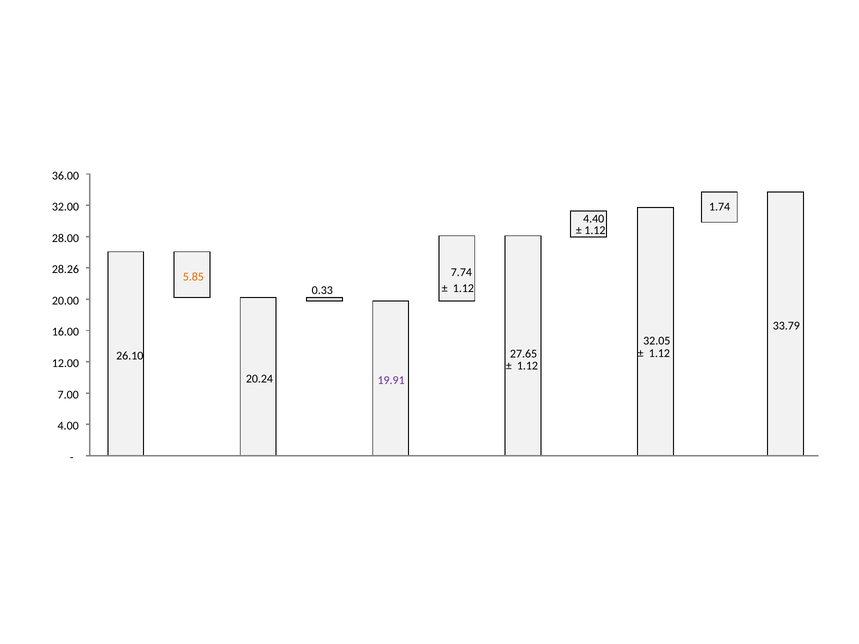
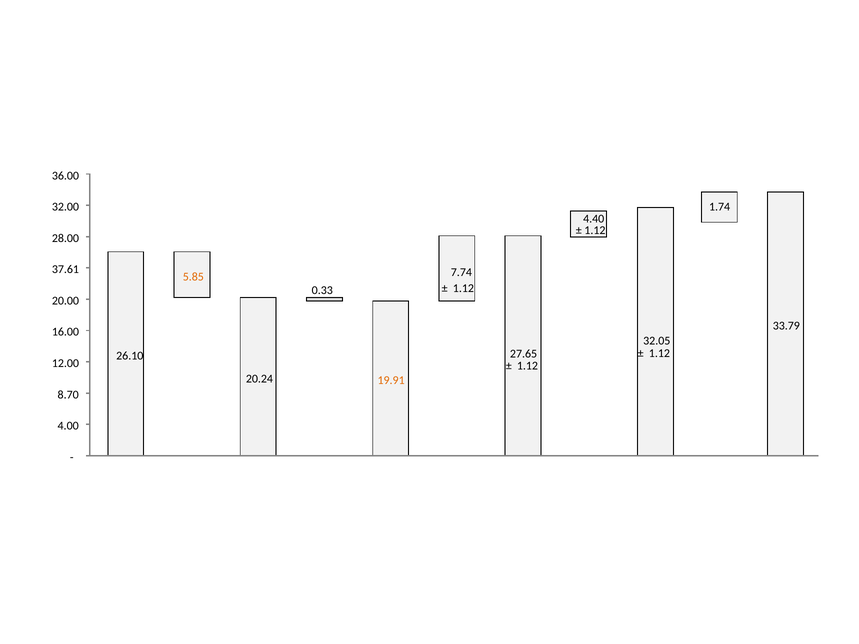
28.26: 28.26 -> 37.61 (65, 270)
19.91 colour: purple -> orange (391, 381)
7.00: 7.00 -> 8.70 (68, 395)
